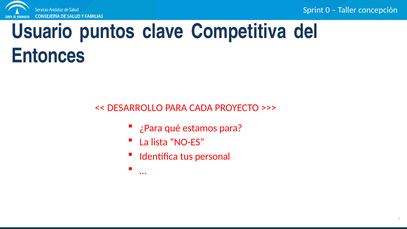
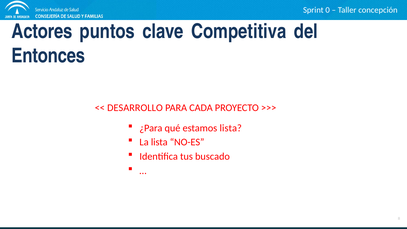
Usuario: Usuario -> Actores (42, 31)
estamos para: para -> lista (231, 128)
personal: personal -> buscado (212, 156)
